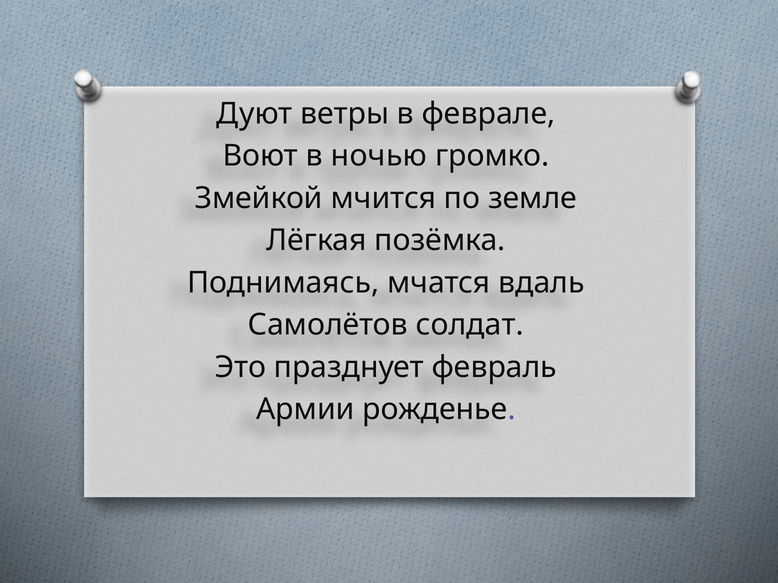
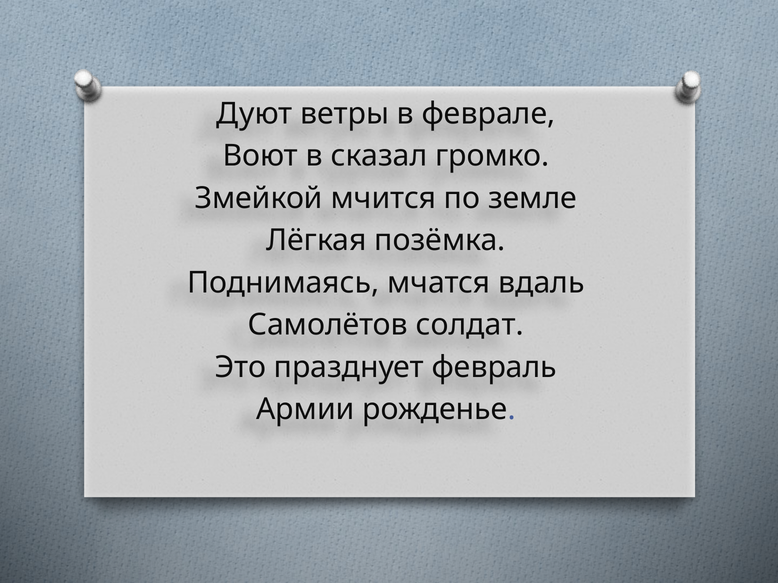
ночью: ночью -> сказал (379, 156)
